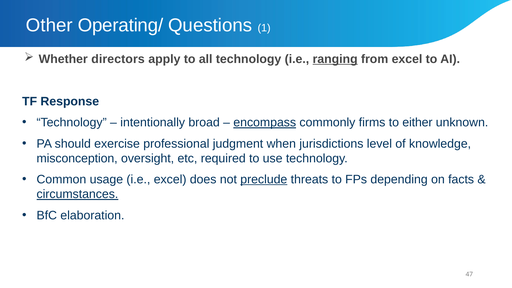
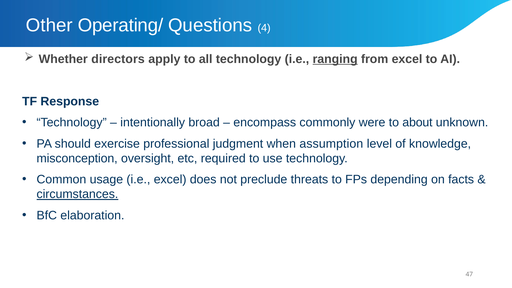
1: 1 -> 4 (264, 28)
encompass underline: present -> none (265, 123)
firms: firms -> were (372, 123)
either: either -> about (417, 123)
jurisdictions: jurisdictions -> assumption (331, 144)
preclude underline: present -> none (264, 180)
